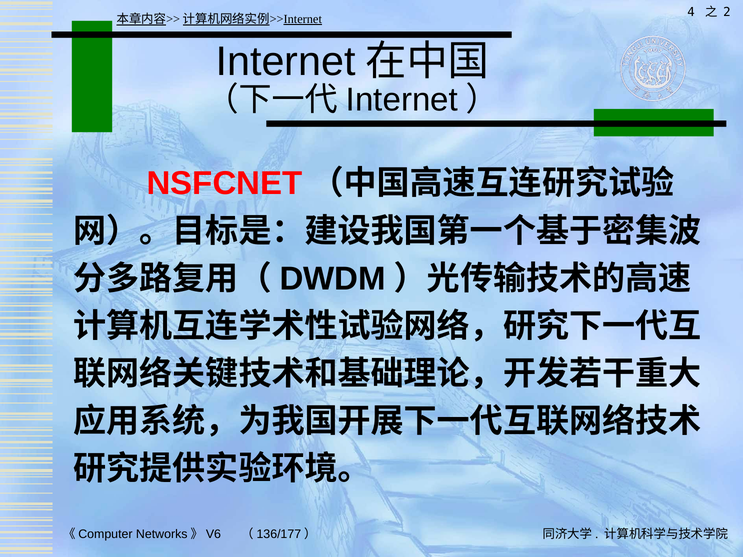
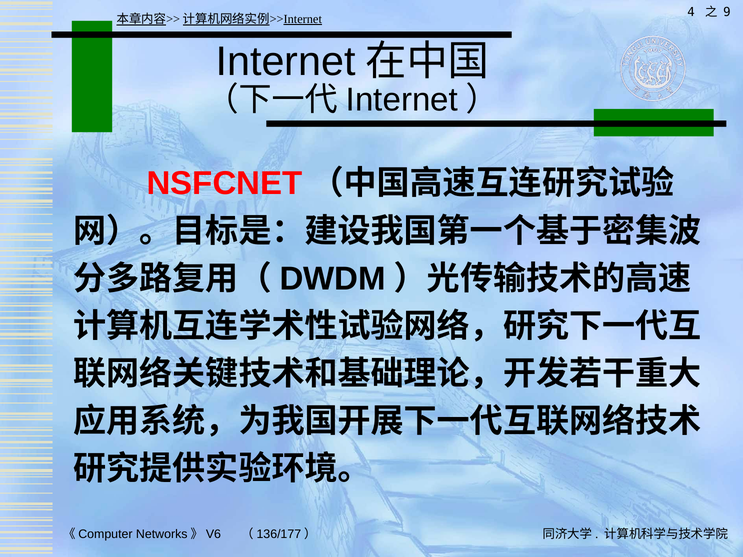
2: 2 -> 9 (727, 12)
